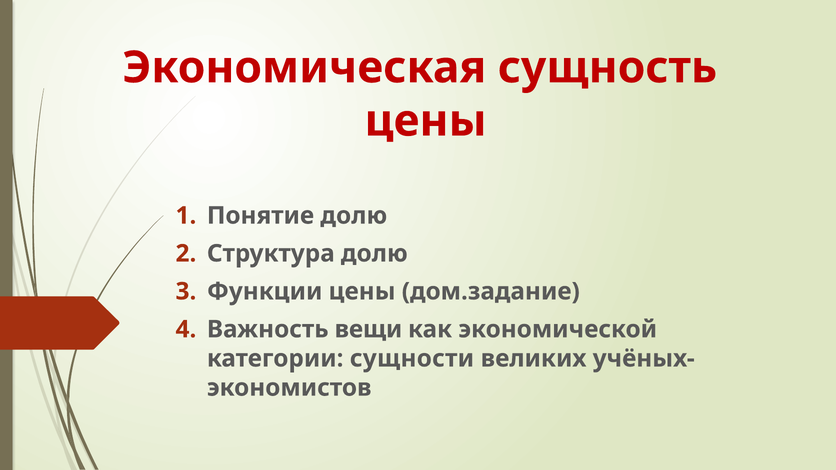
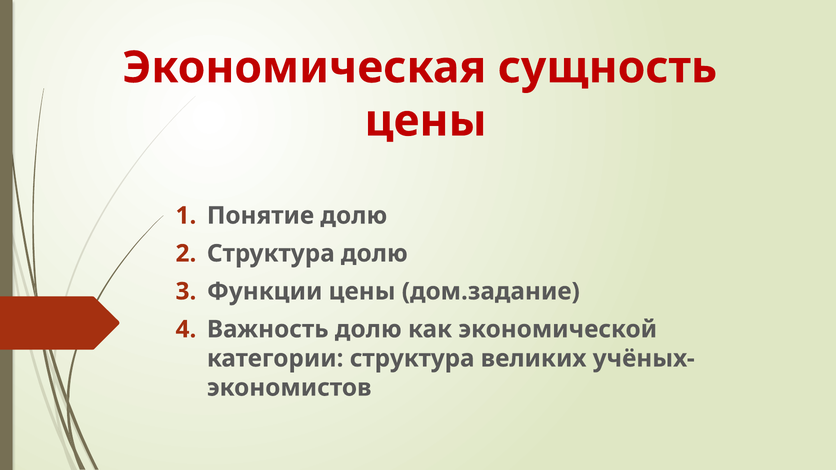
Важность вещи: вещи -> долю (368, 329)
категории сущности: сущности -> структура (412, 359)
